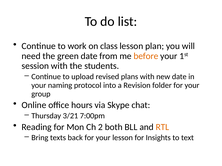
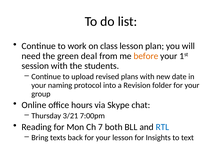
green date: date -> deal (89, 56)
2: 2 -> 7 (100, 127)
RTL colour: orange -> blue (162, 127)
